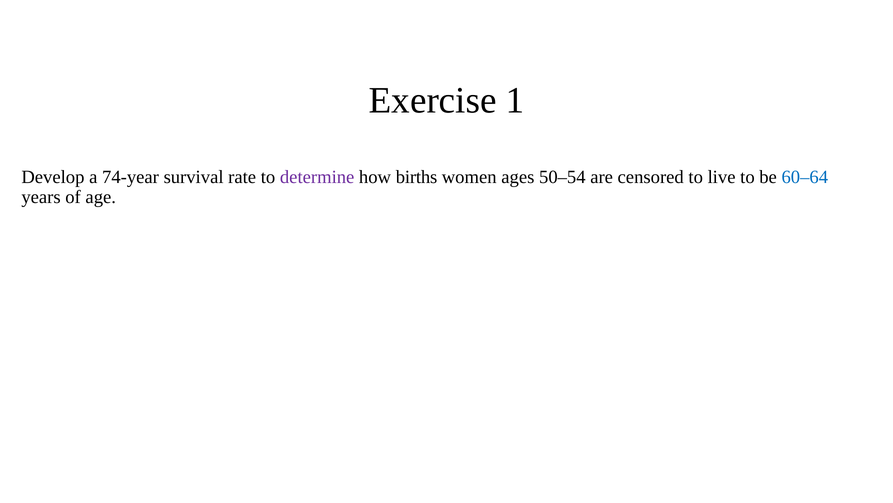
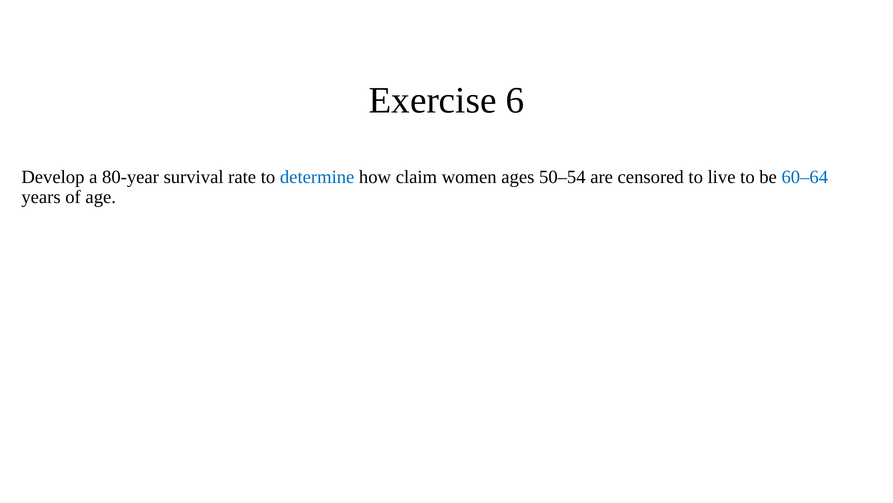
1: 1 -> 6 (515, 100)
74-year: 74-year -> 80-year (130, 177)
determine colour: purple -> blue (317, 177)
births: births -> claim (416, 177)
